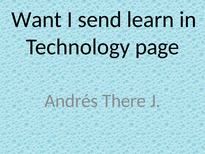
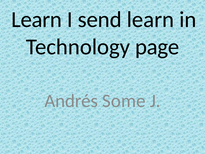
Want: Want -> Learn (37, 20)
There: There -> Some (124, 101)
